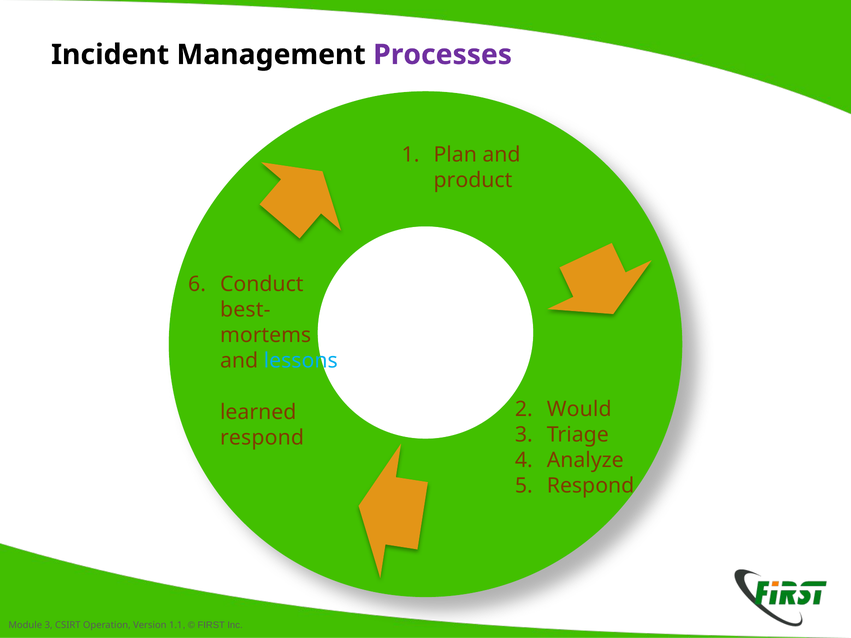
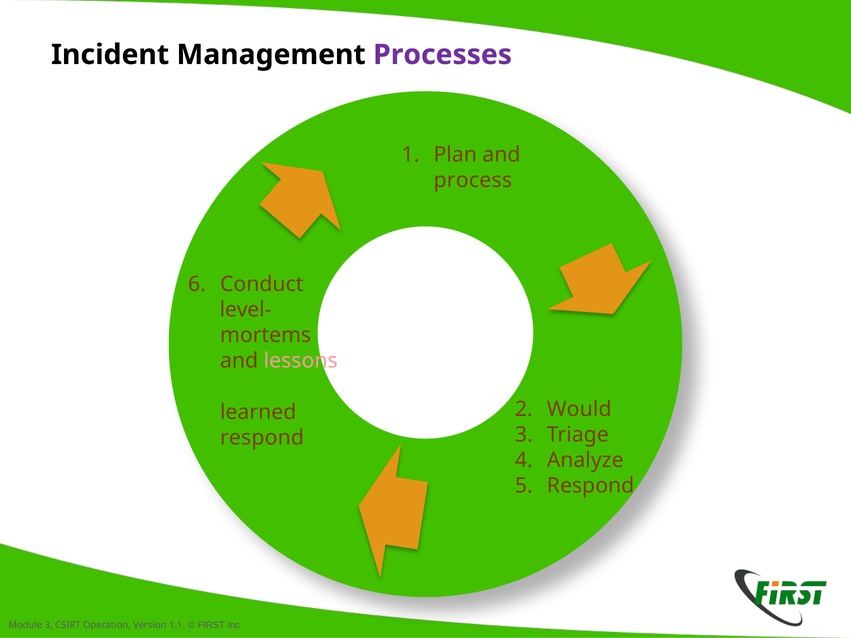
product: product -> process (473, 180)
best-: best- -> level- (245, 310)
lessons colour: light blue -> pink (301, 361)
